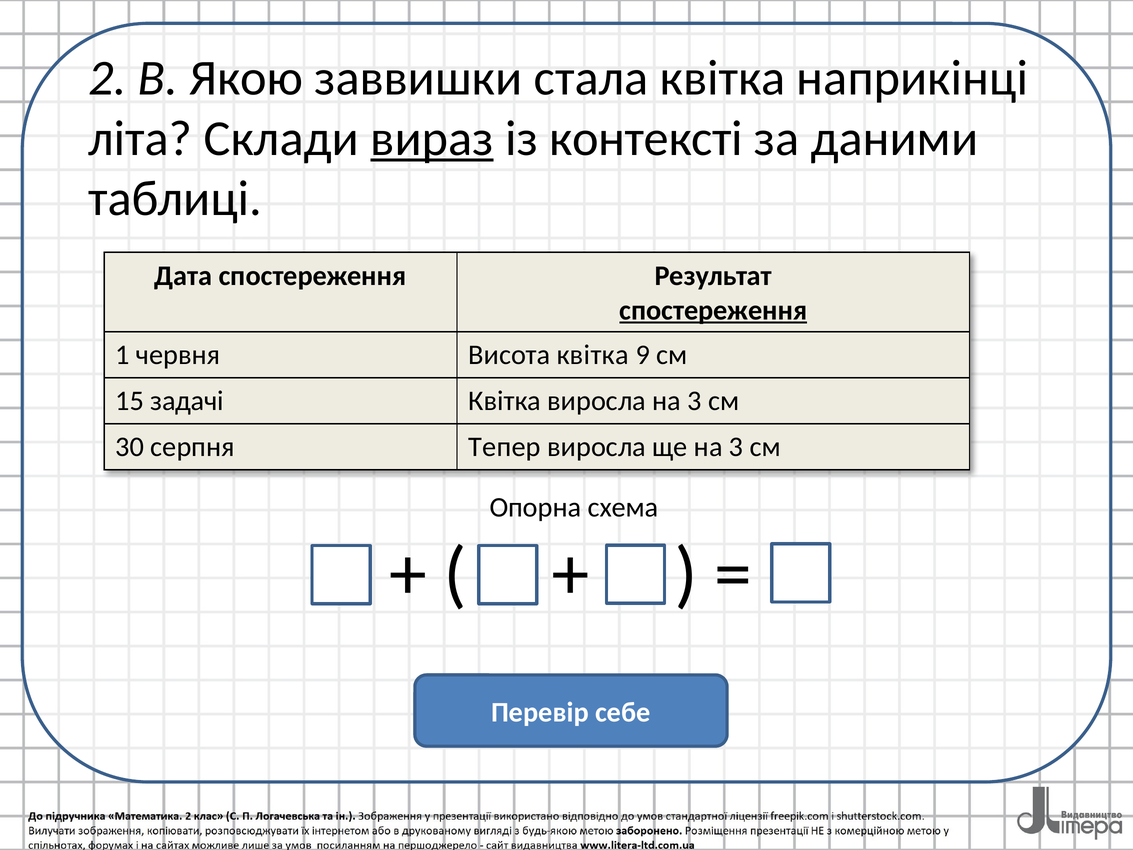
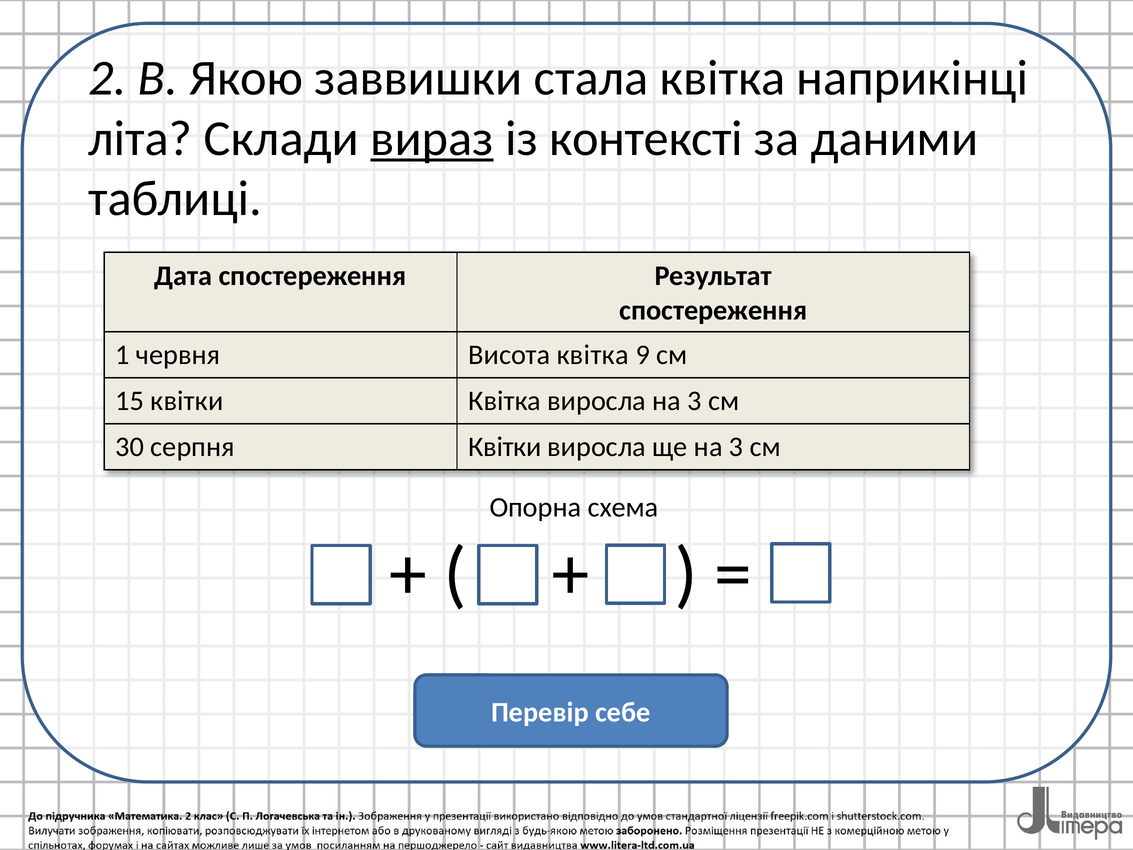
спостереження underline: present -> none (713, 310)
15 задачі: задачі -> квітки (187, 401)
серпня Тепер: Тепер -> Квітки (505, 447)
